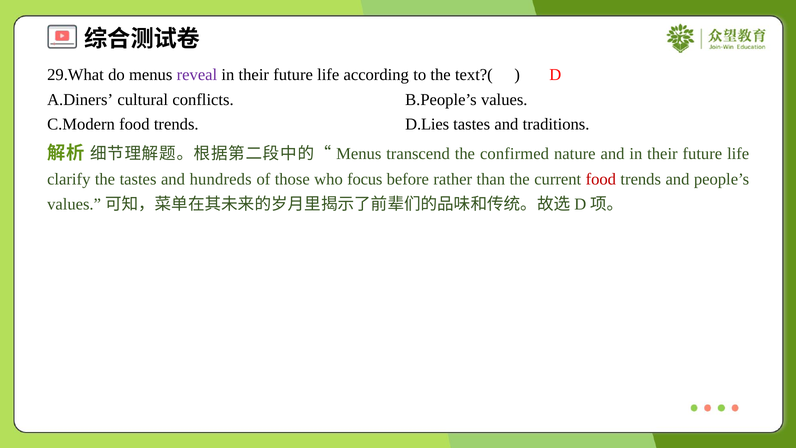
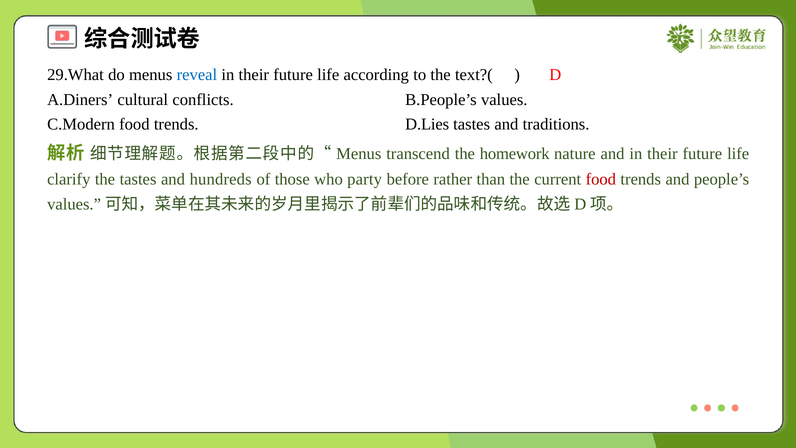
reveal colour: purple -> blue (197, 75)
confirmed: confirmed -> homework (515, 154)
focus: focus -> party (365, 179)
